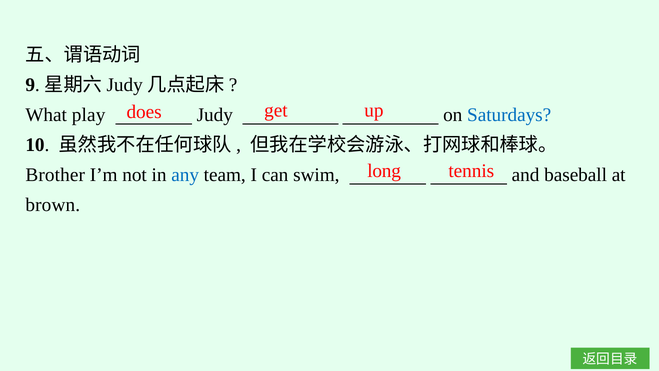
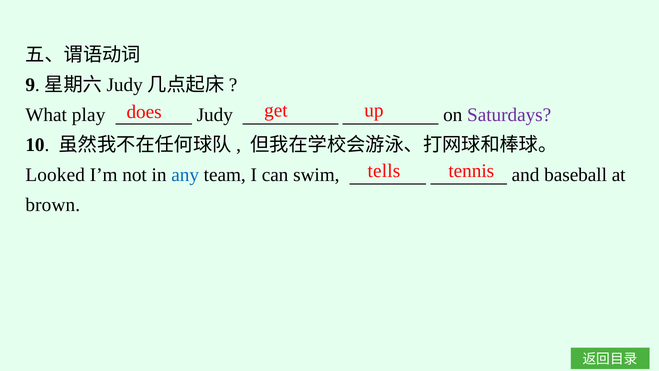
Saturdays colour: blue -> purple (509, 115)
long: long -> tells (384, 171)
Brother: Brother -> Looked (55, 175)
